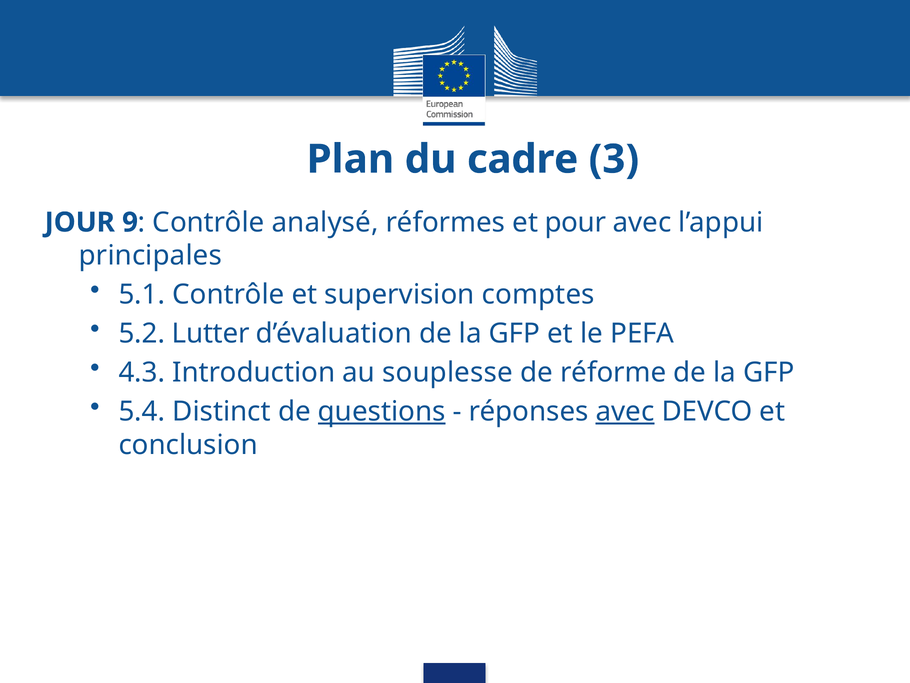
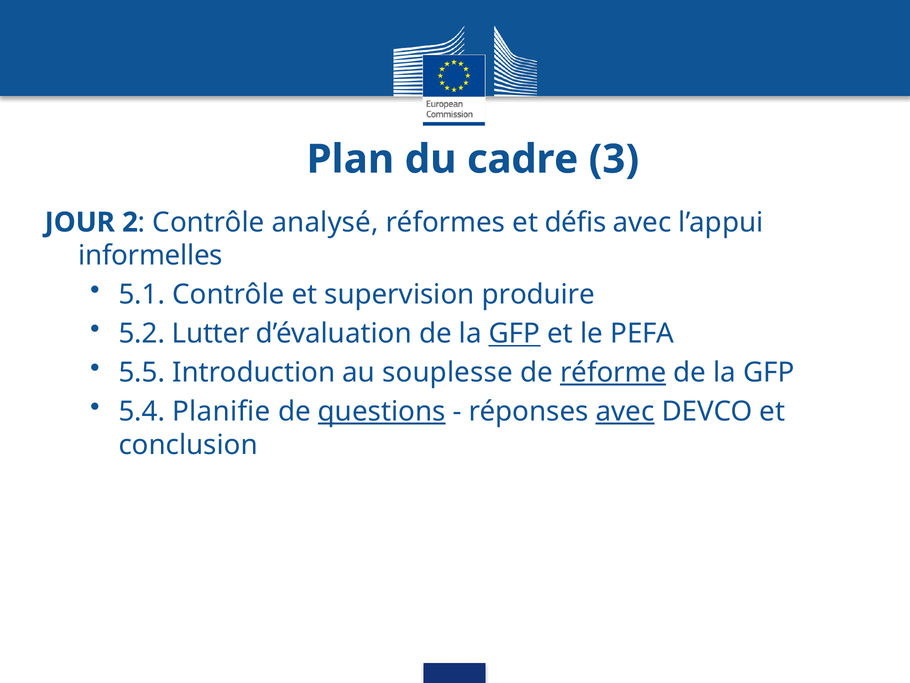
9: 9 -> 2 (130, 222)
pour: pour -> défis (575, 222)
principales: principales -> informelles (150, 256)
comptes: comptes -> produire (538, 294)
GFP underline: none -> present (514, 333)
4.3: 4.3 -> 5.5 (142, 372)
réforme underline: none -> present (613, 372)
Distinct: Distinct -> Planifie (221, 411)
